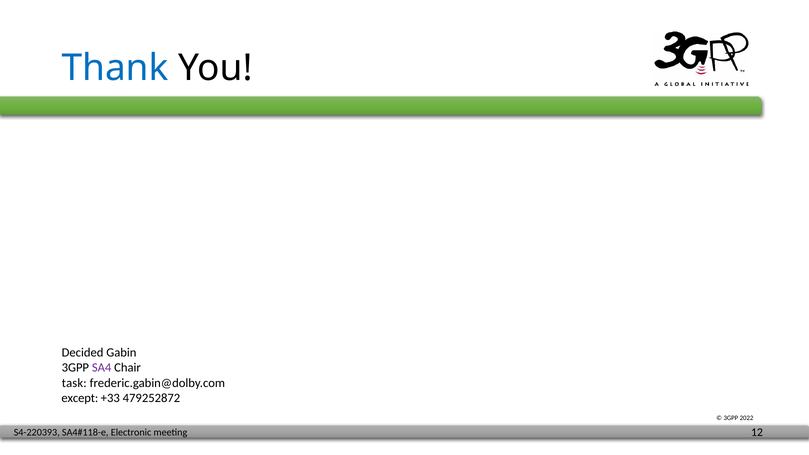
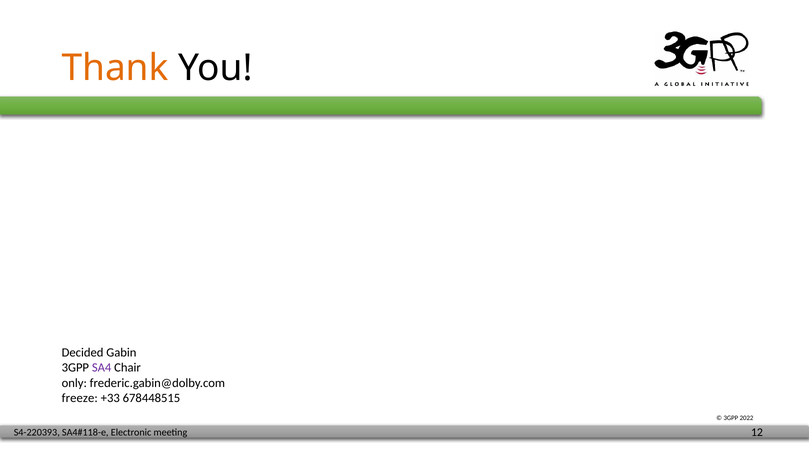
Thank colour: blue -> orange (115, 68)
task: task -> only (74, 383)
except: except -> freeze (80, 398)
479252872: 479252872 -> 678448515 (151, 398)
